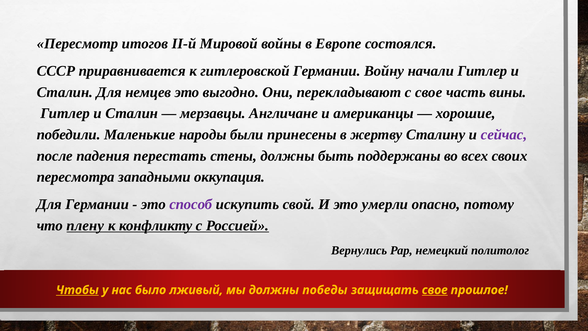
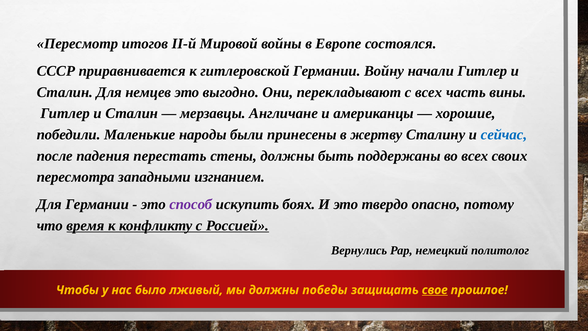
с свое: свое -> всех (429, 92)
сейчас colour: purple -> blue (504, 135)
оккупация: оккупация -> изгнанием (230, 177)
свой: свой -> боях (299, 204)
умерли: умерли -> твердо (385, 204)
плену: плену -> время (85, 225)
Чтобы underline: present -> none (77, 290)
